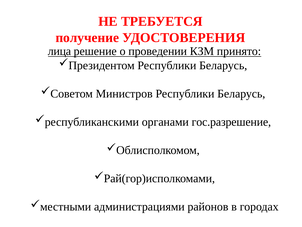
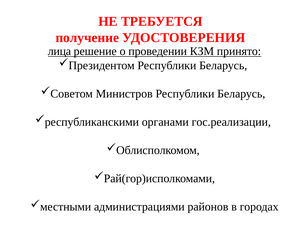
гос.разрешение: гос.разрешение -> гос.реализации (231, 122)
